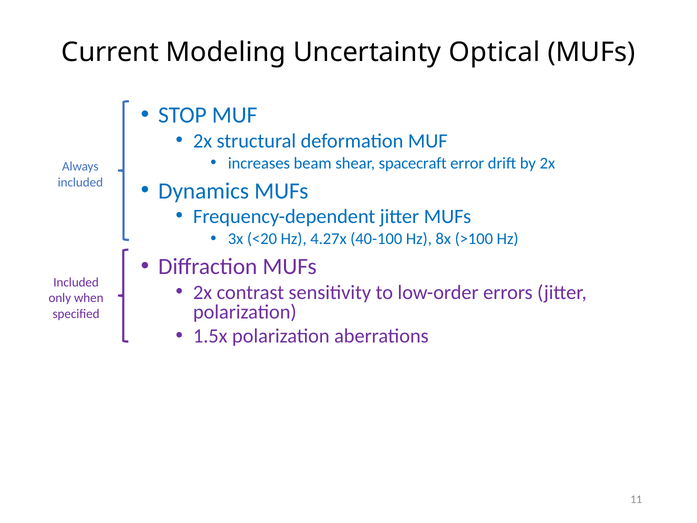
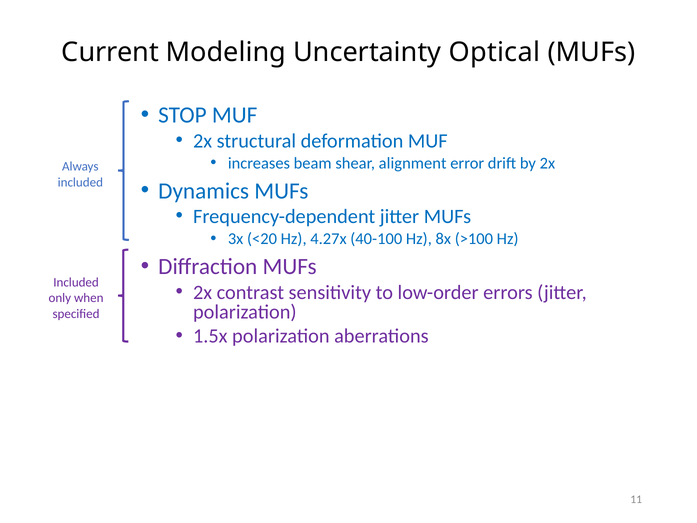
spacecraft: spacecraft -> alignment (413, 163)
